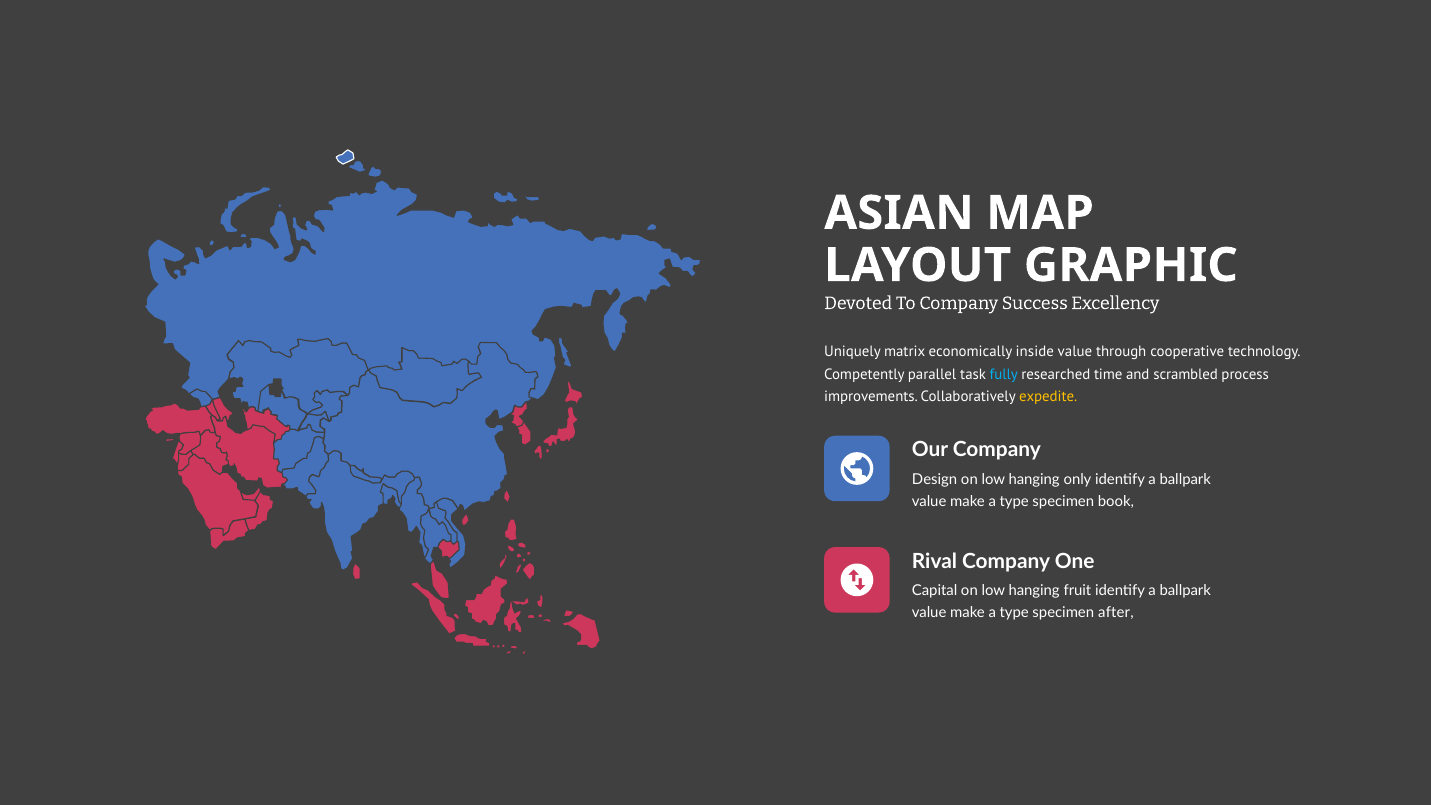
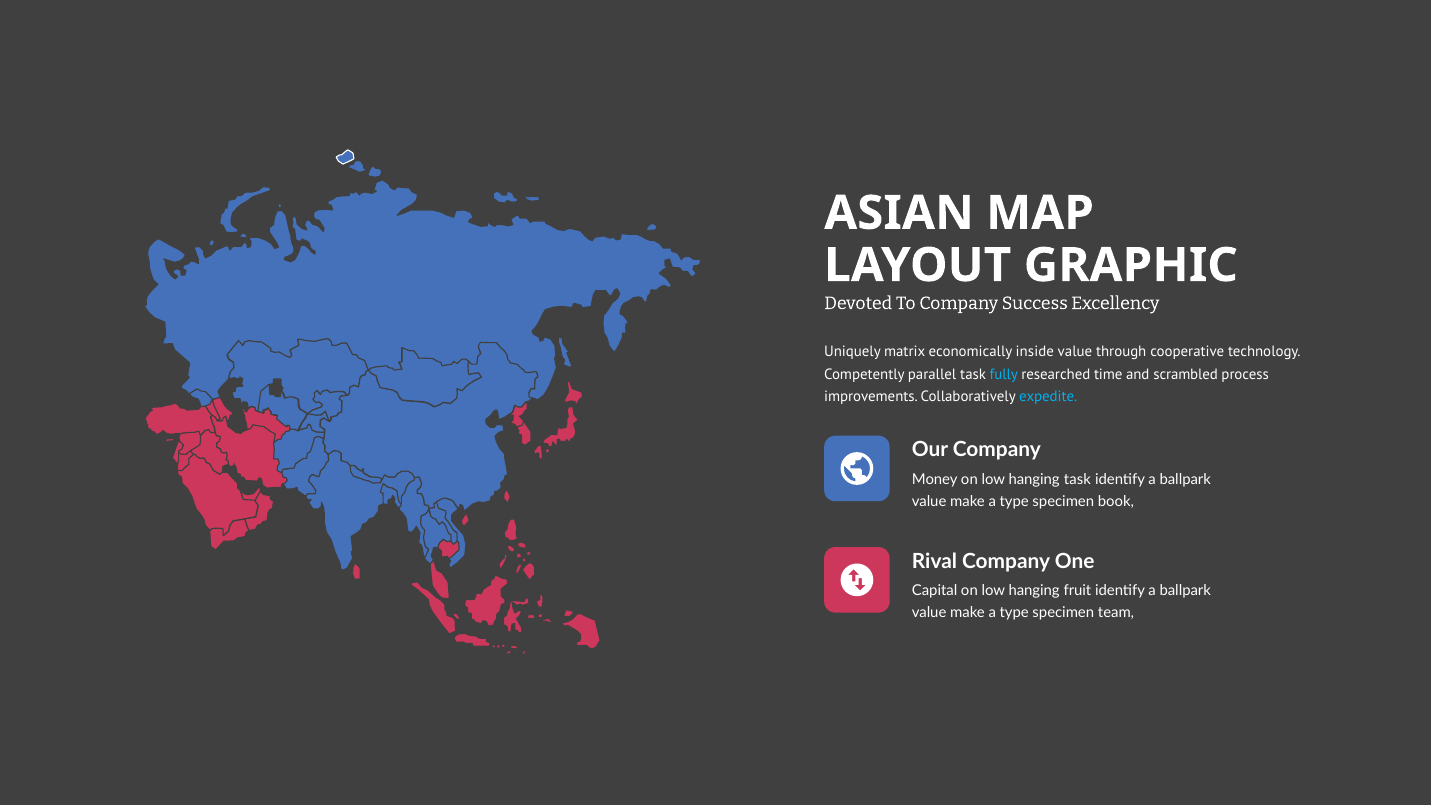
expedite colour: yellow -> light blue (1048, 396)
Design: Design -> Money (935, 479)
hanging only: only -> task (1077, 479)
after: after -> team (1116, 613)
